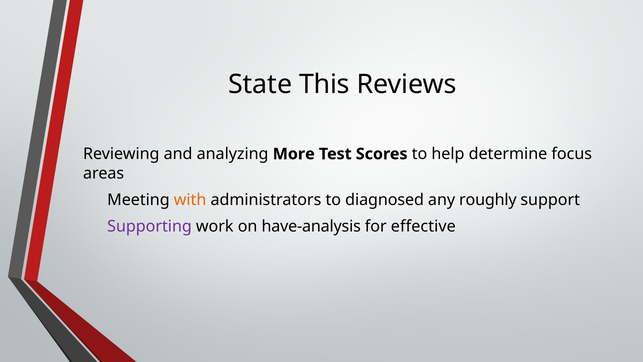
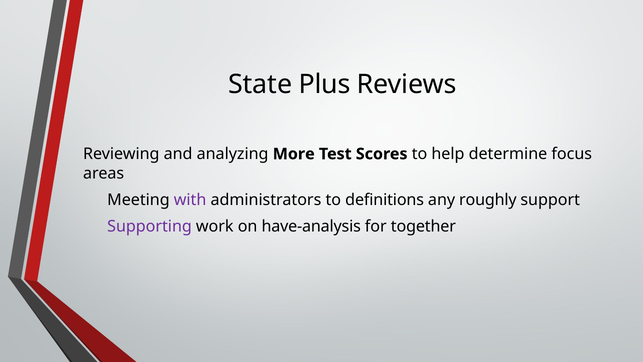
This: This -> Plus (325, 84)
with colour: orange -> purple (190, 200)
diagnosed: diagnosed -> definitions (385, 200)
effective: effective -> together (423, 226)
